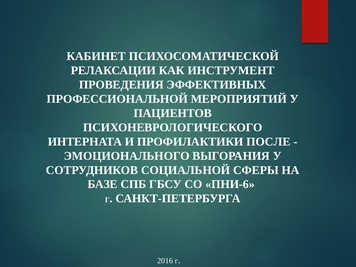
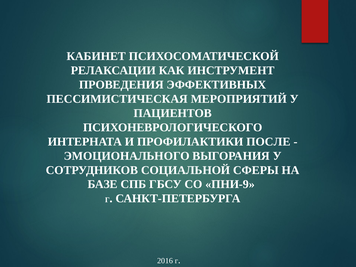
ПРОФЕССИОНАЛЬНОЙ: ПРОФЕССИОНАЛЬНОЙ -> ПЕССИМИСТИЧЕСКАЯ (117, 99)
ПНИ-6: ПНИ-6 -> ПНИ-9 (230, 184)
